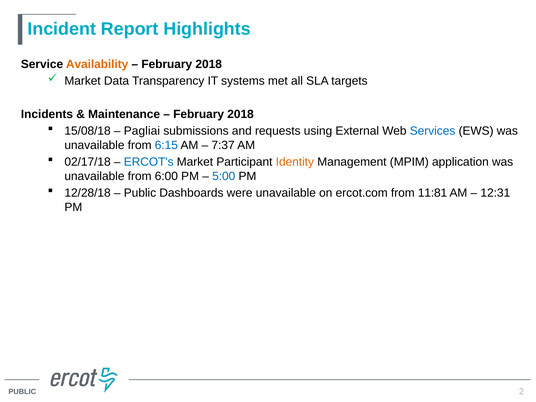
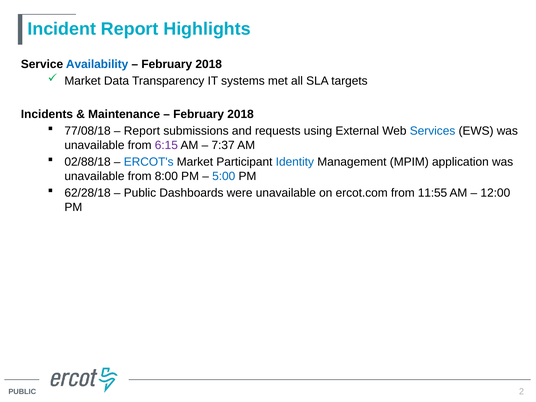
Availability colour: orange -> blue (97, 64)
15/08/18: 15/08/18 -> 77/08/18 (88, 131)
Pagliai: Pagliai -> Report (142, 131)
6:15 colour: blue -> purple (166, 145)
02/17/18: 02/17/18 -> 02/88/18 (88, 162)
Identity colour: orange -> blue (295, 162)
6:00: 6:00 -> 8:00 (166, 176)
12/28/18: 12/28/18 -> 62/28/18 (88, 193)
11:81: 11:81 -> 11:55 (432, 193)
12:31: 12:31 -> 12:00 (495, 193)
